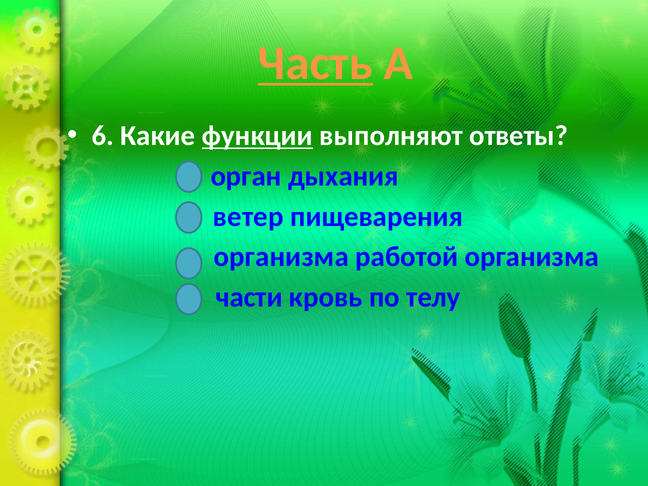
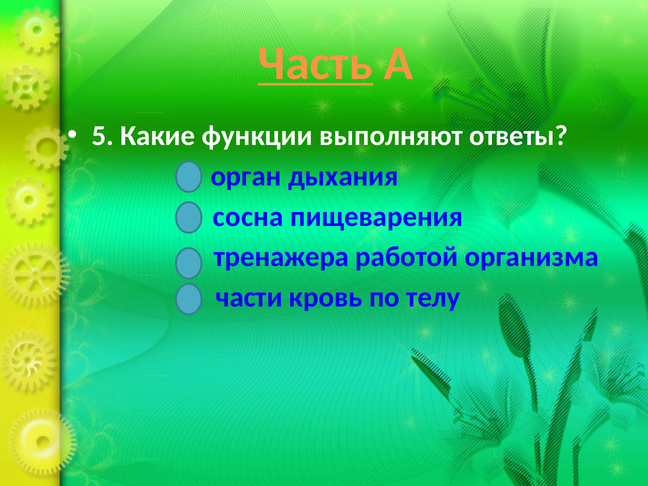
6: 6 -> 5 (103, 136)
функции underline: present -> none (257, 136)
ветер: ветер -> сосна (248, 217)
организма: организма -> тренажера (281, 257)
